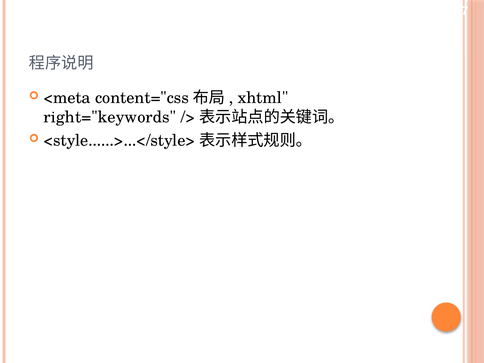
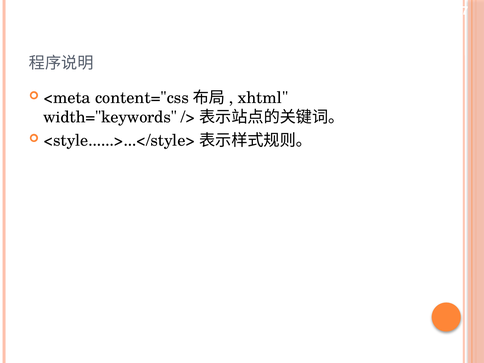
right="keywords: right="keywords -> width="keywords (110, 117)
